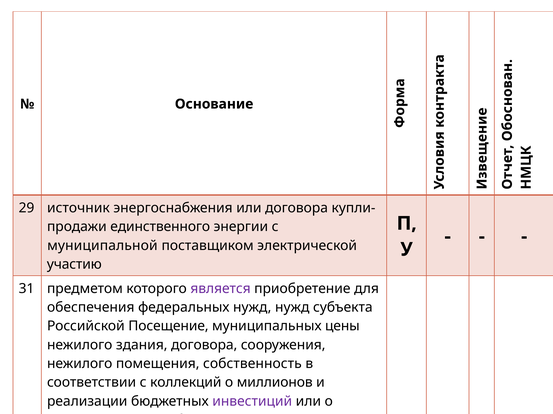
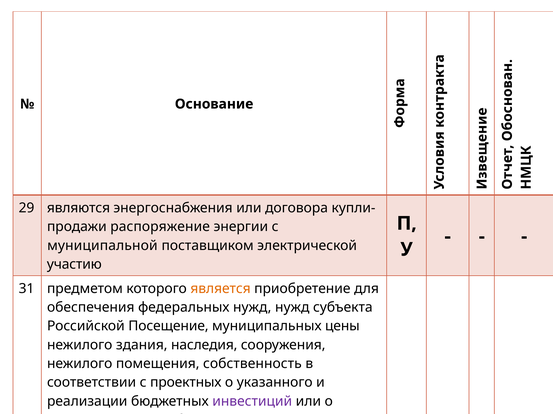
источник: источник -> являются (78, 208)
единственного: единственного -> распоряжение (160, 227)
является colour: purple -> orange (221, 289)
здания договора: договора -> наследия (204, 346)
коллекций: коллекций -> проектных (186, 383)
миллионов: миллионов -> указанного (275, 383)
